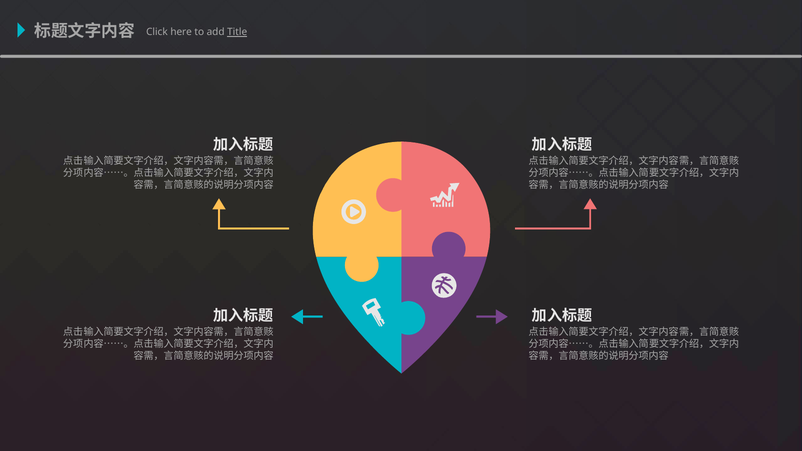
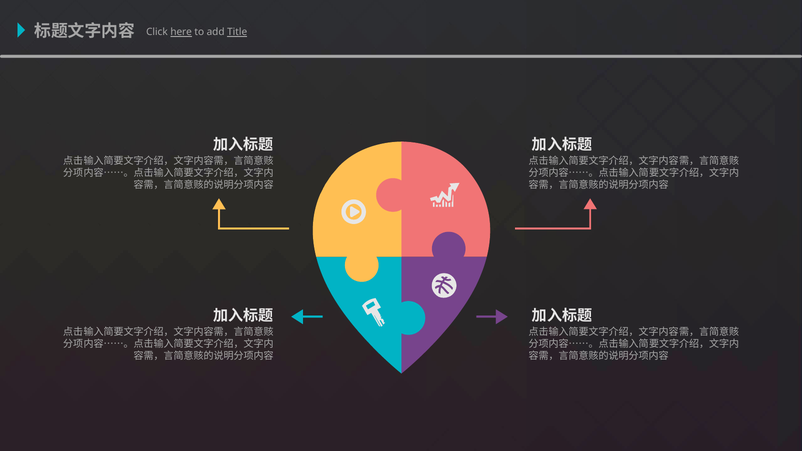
here underline: none -> present (181, 32)
